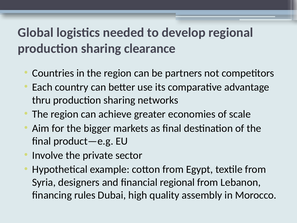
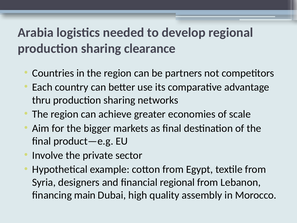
Global: Global -> Arabia (36, 33)
rules: rules -> main (85, 195)
